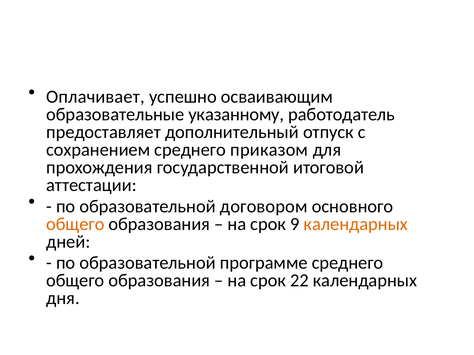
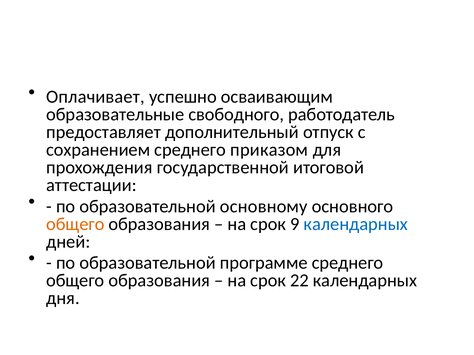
указанному: указанному -> свободного (236, 115)
договором: договором -> основному (264, 207)
календарных colour: orange -> blue (356, 224)
